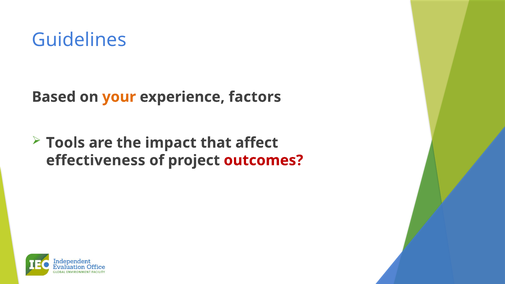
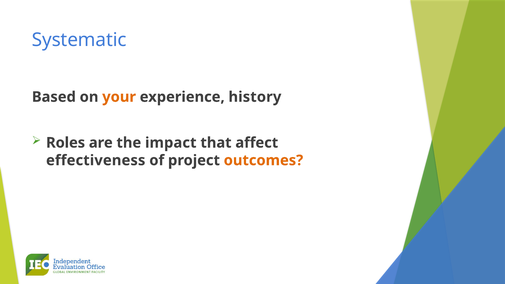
Guidelines: Guidelines -> Systematic (79, 40)
factors: factors -> history (255, 97)
Tools: Tools -> Roles (66, 143)
outcomes colour: red -> orange (263, 160)
